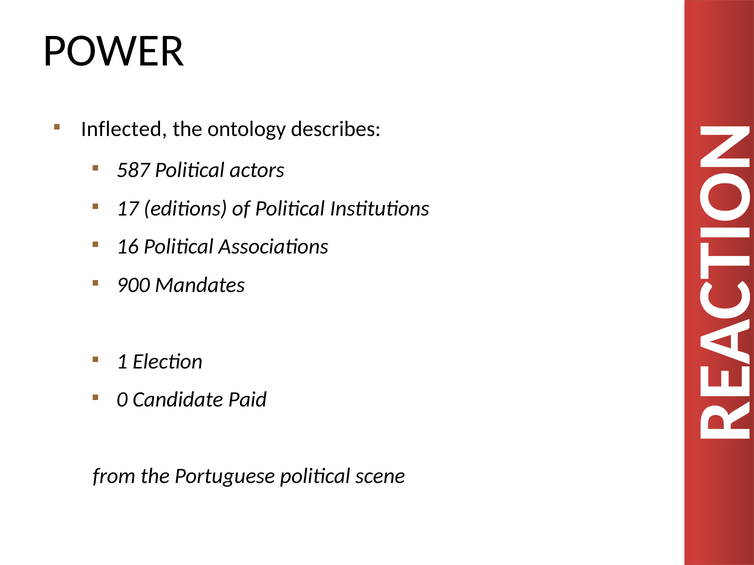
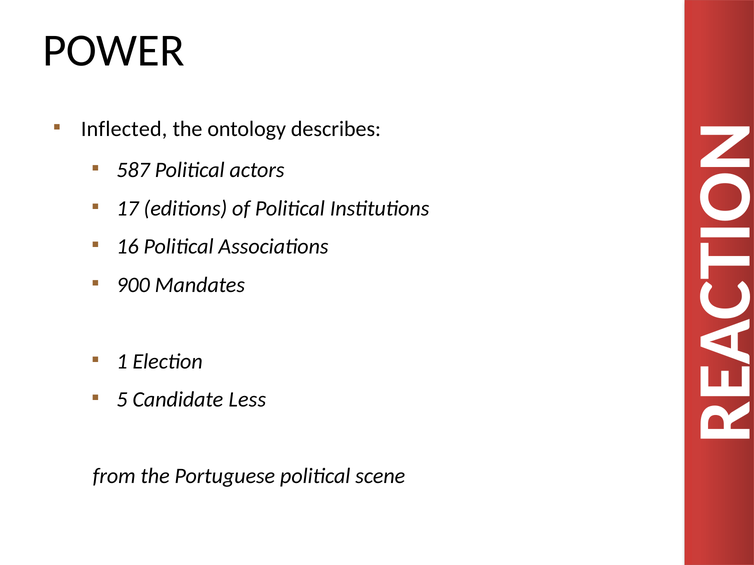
0: 0 -> 5 (122, 400)
Paid: Paid -> Less (247, 400)
